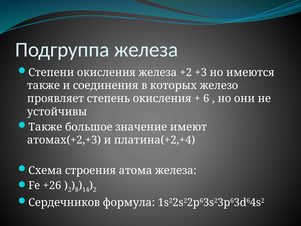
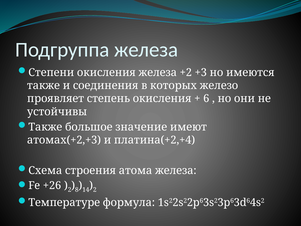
Сердечников: Сердечников -> Температуре (64, 202)
